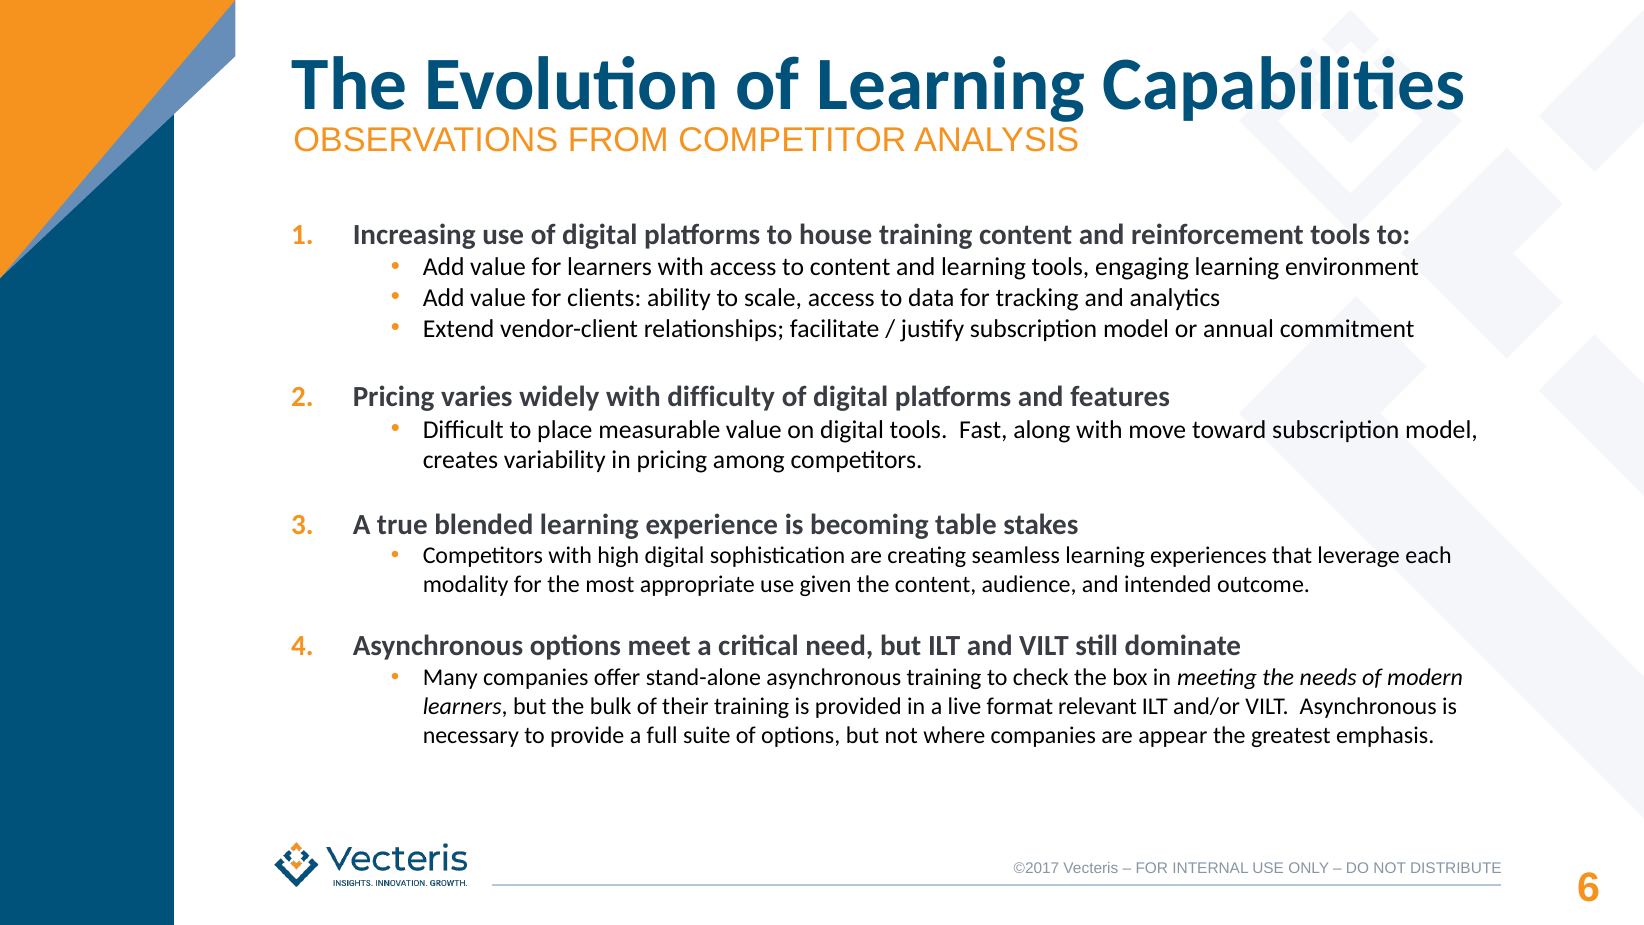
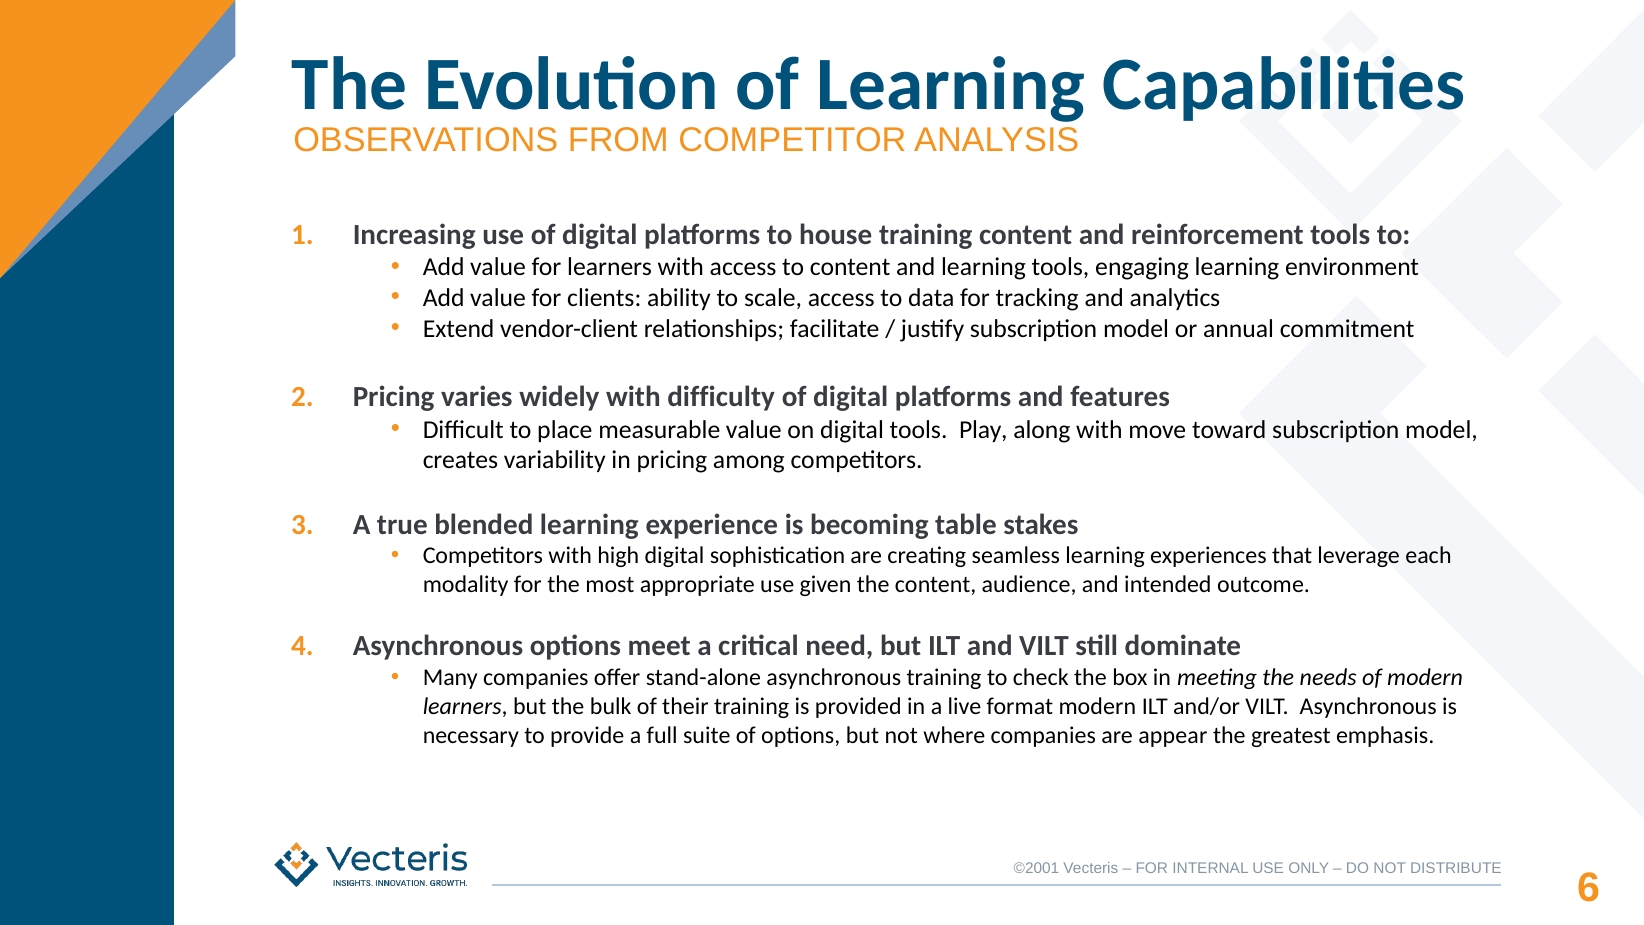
Fast: Fast -> Play (983, 429)
format relevant: relevant -> modern (1097, 706)
©2017: ©2017 -> ©2001 (1036, 868)
